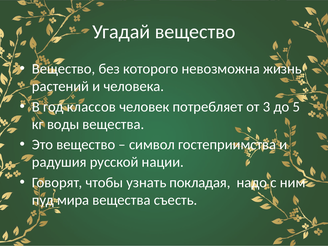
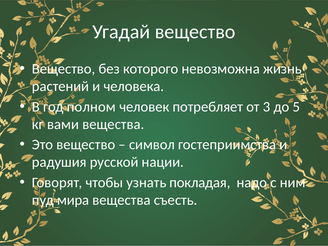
классов: классов -> полном (91, 107)
воды: воды -> вами (63, 124)
